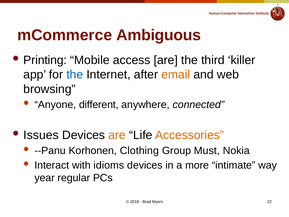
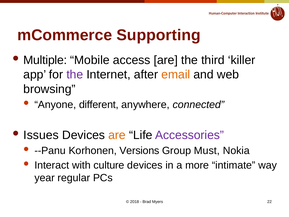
Ambiguous: Ambiguous -> Supporting (159, 35)
Printing: Printing -> Multiple (45, 60)
the colour: blue -> purple (75, 75)
Accessories colour: orange -> purple (190, 135)
Clothing: Clothing -> Versions (139, 151)
idioms: idioms -> culture (109, 165)
